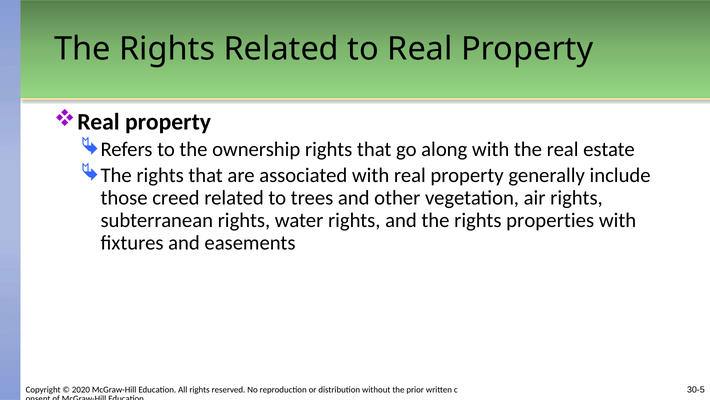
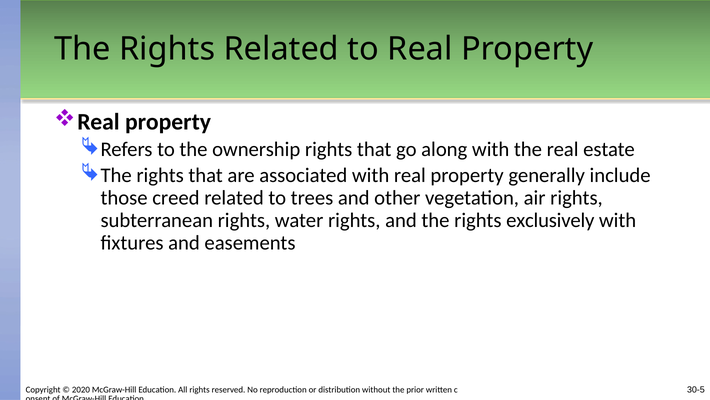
properties: properties -> exclusively (550, 220)
